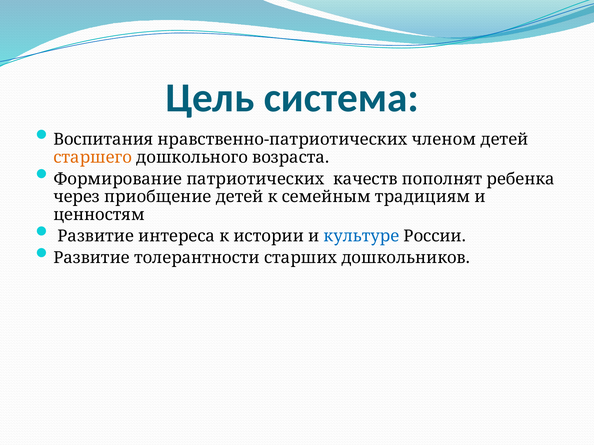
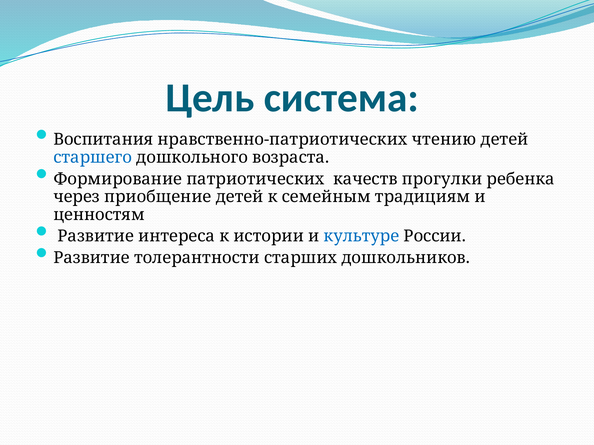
членом: членом -> чтению (444, 140)
старшего colour: orange -> blue (93, 158)
пополнят: пополнят -> прогулки (442, 179)
